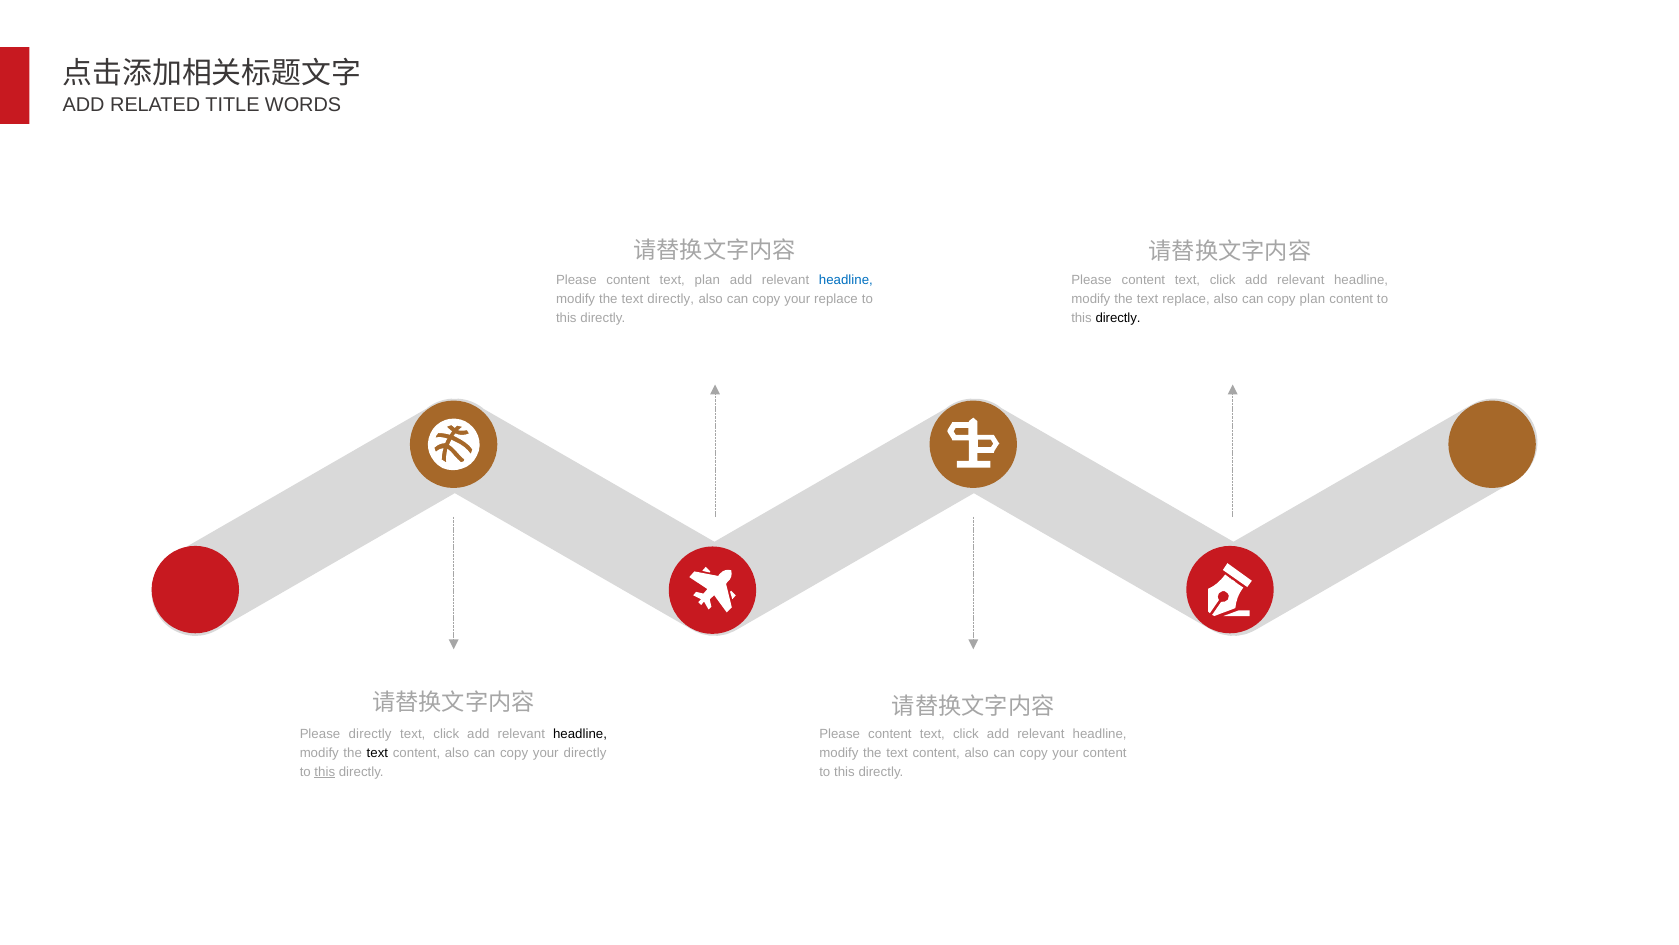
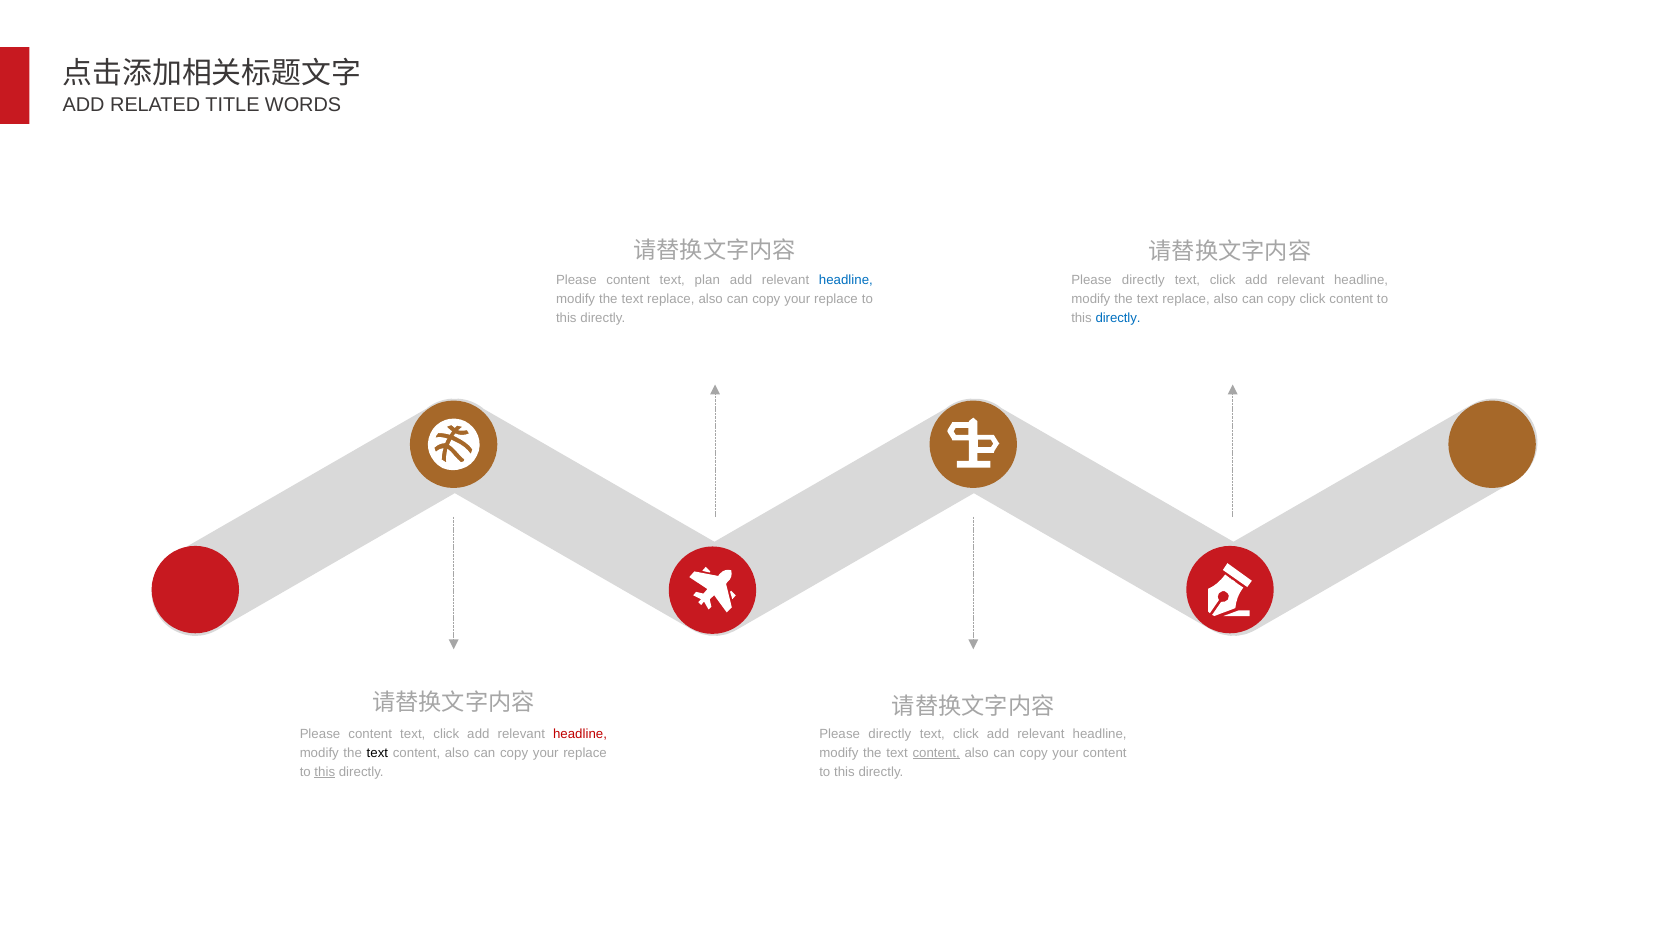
content: content -> directly (1143, 279)
directly: directly -> replace (671, 298)
copy plan: plan -> click (1312, 298)
directly colour: black -> blue (1118, 318)
directly: directly -> content (370, 733)
headline colour: black -> red (580, 733)
content: content -> directly (890, 733)
directly: directly -> replace (585, 752)
content underline: none -> present (936, 752)
